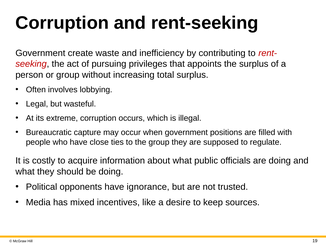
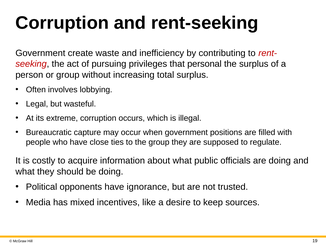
appoints: appoints -> personal (204, 64)
